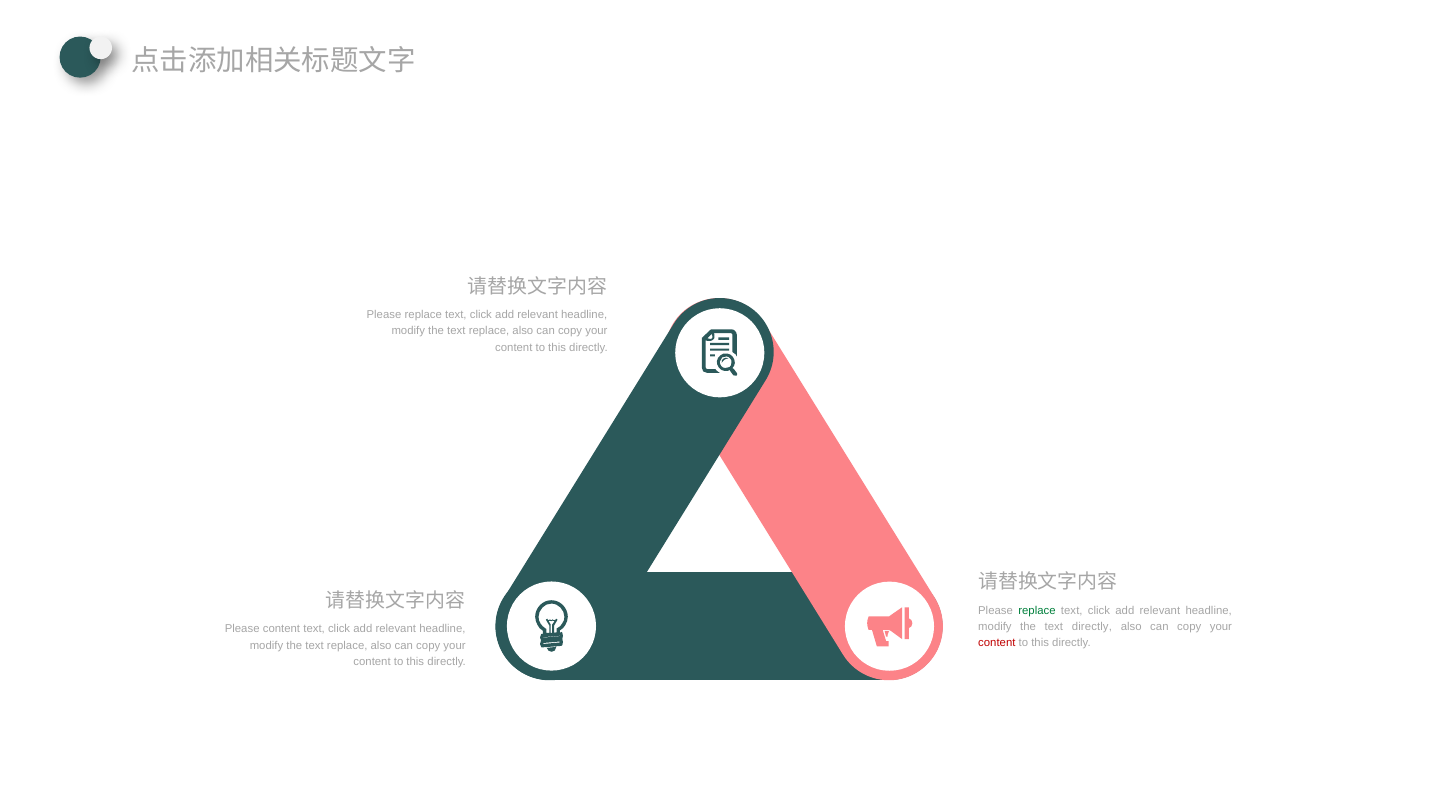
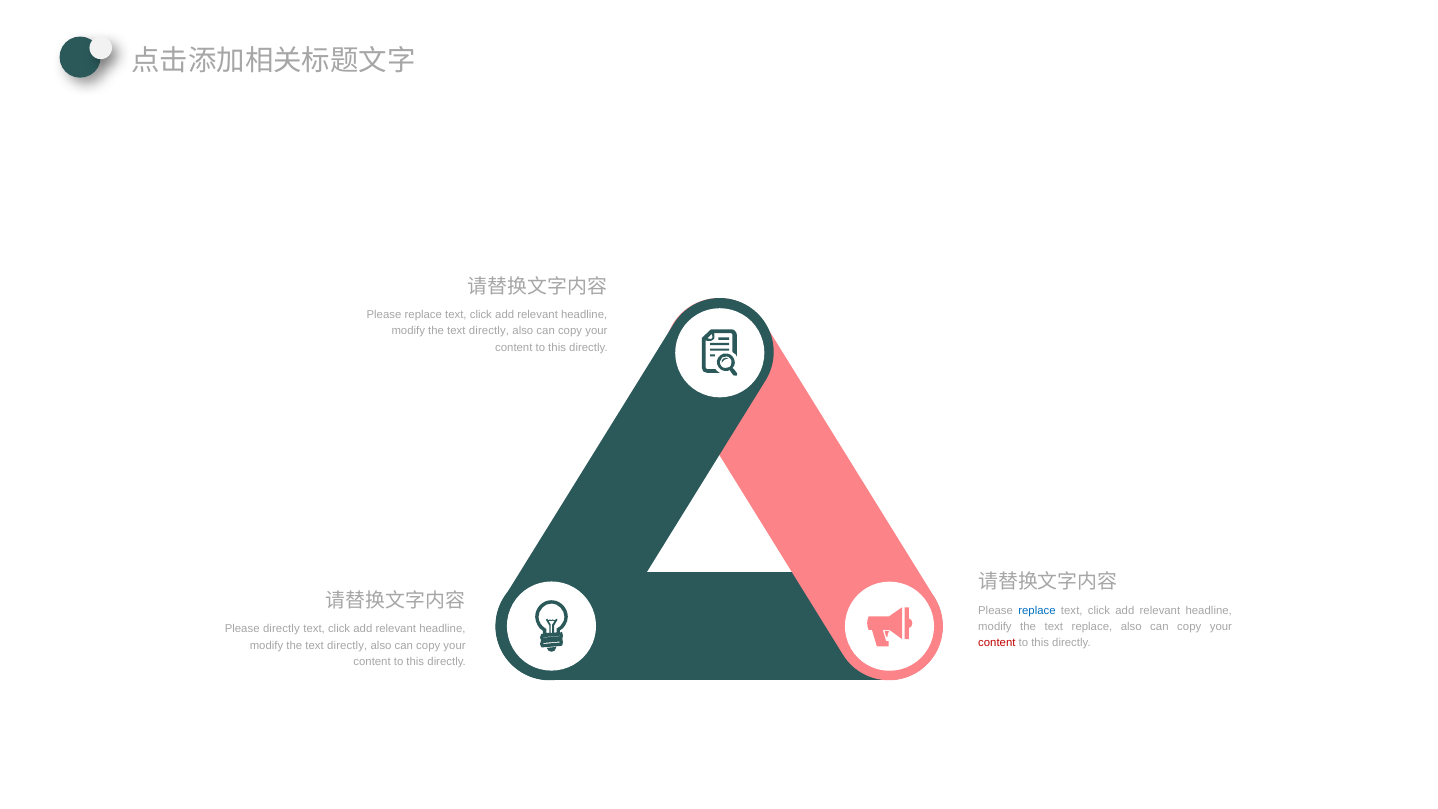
replace: replace -> directly (489, 331)
replace colour: green -> blue (1037, 610)
text directly: directly -> replace (1092, 627)
Please content: content -> directly (281, 629)
replace: replace -> directly (347, 645)
